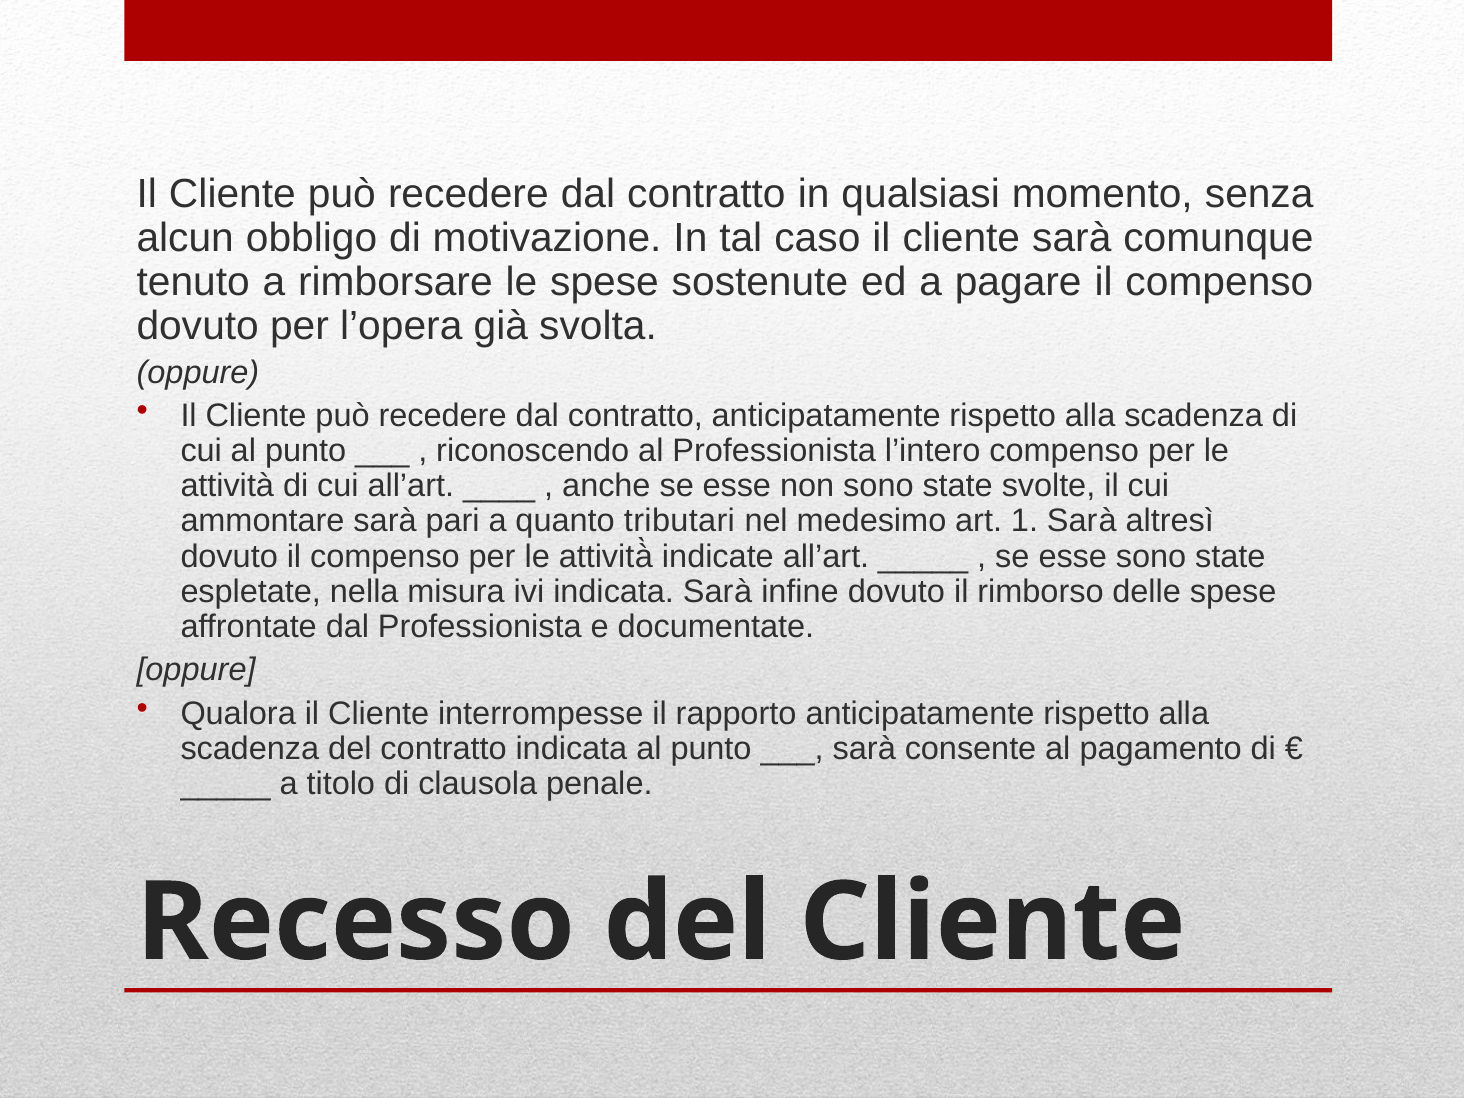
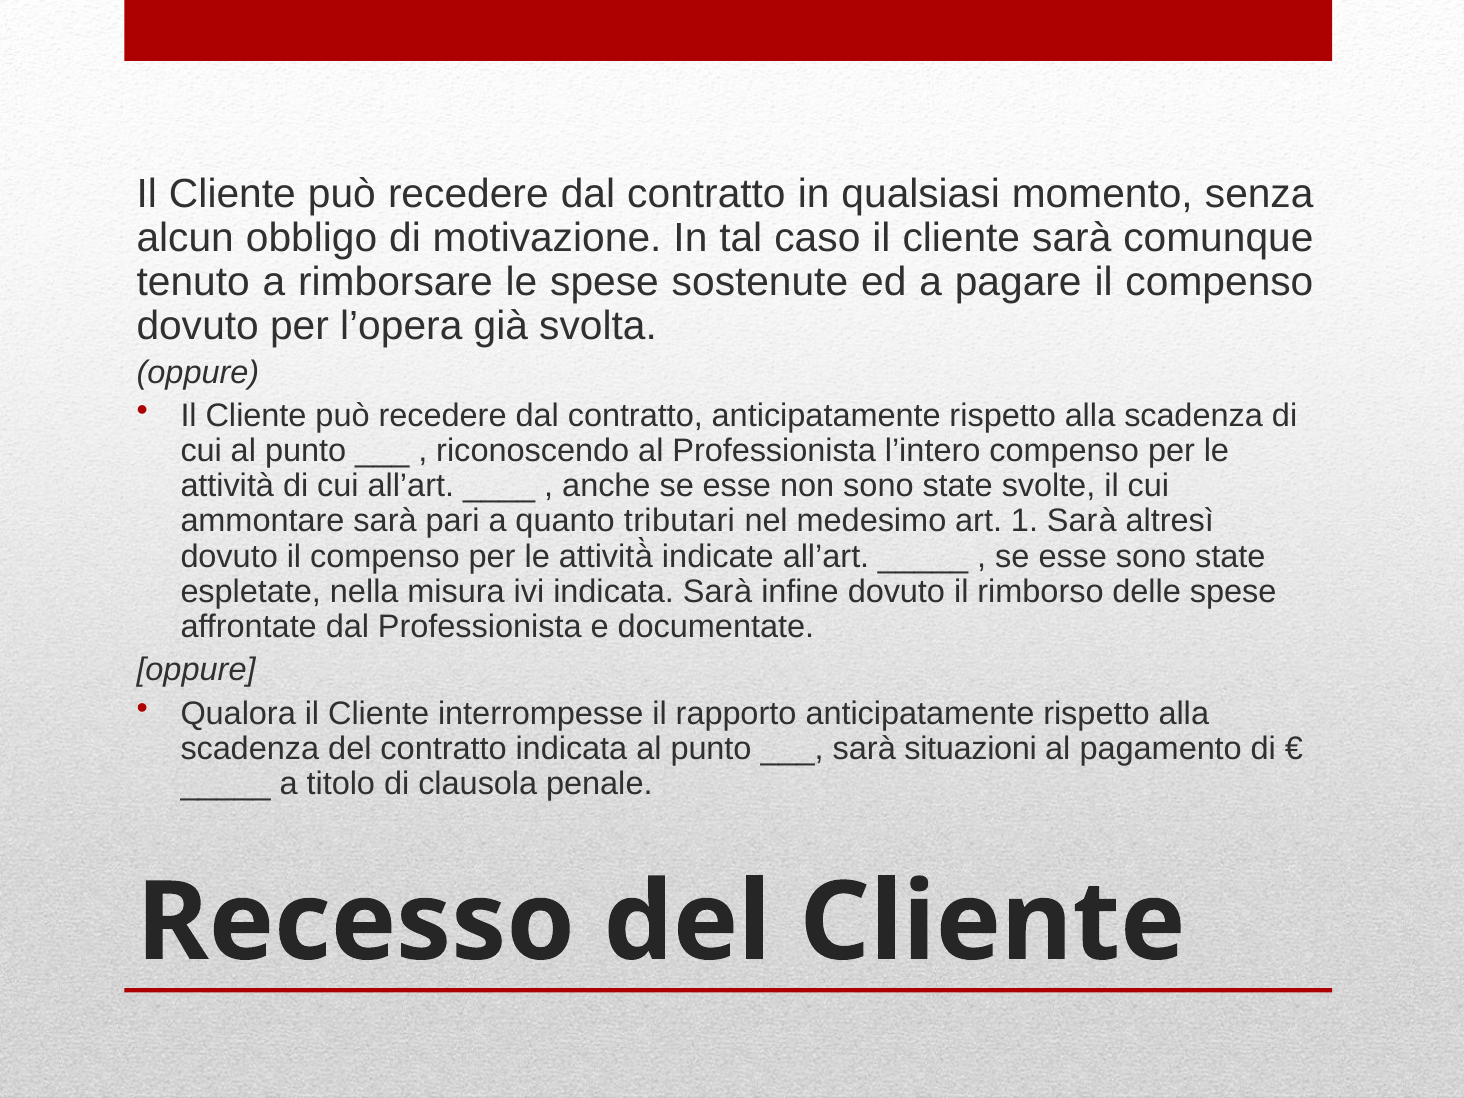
consente: consente -> situazioni (971, 749)
